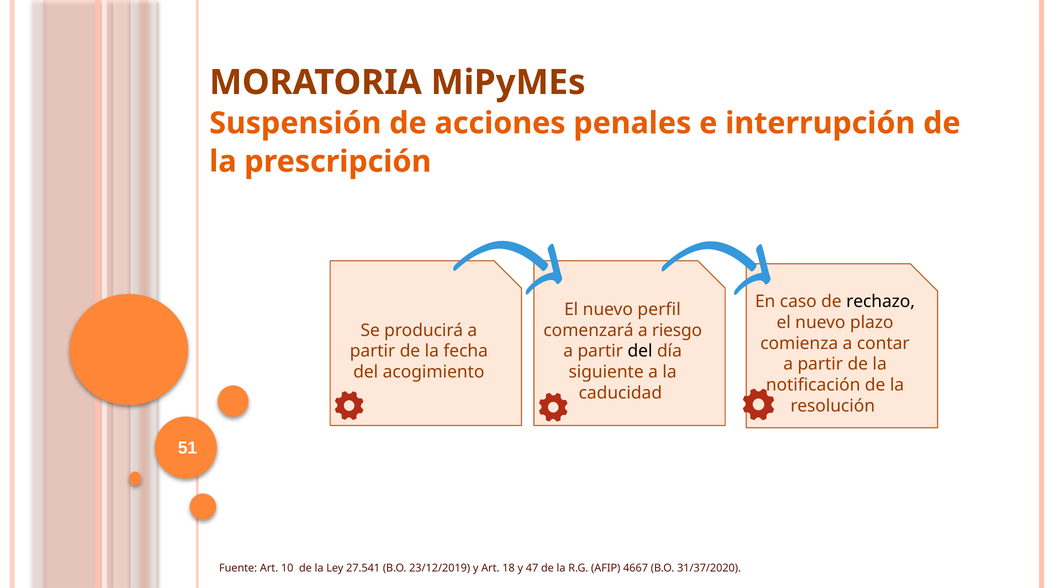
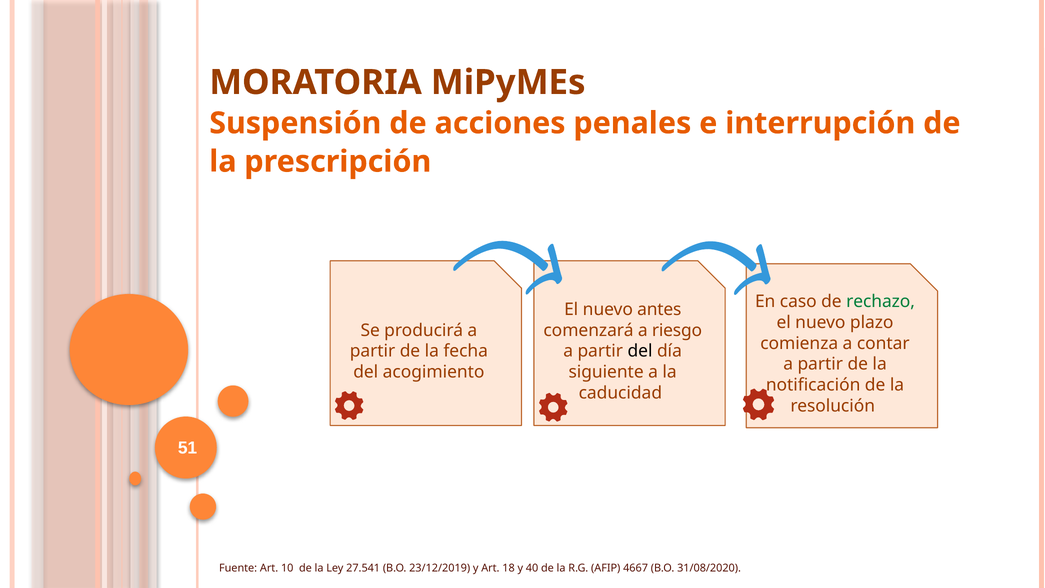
rechazo colour: black -> green (881, 301)
perfil: perfil -> antes (659, 309)
47: 47 -> 40 (532, 568)
31/37/2020: 31/37/2020 -> 31/08/2020 (709, 568)
